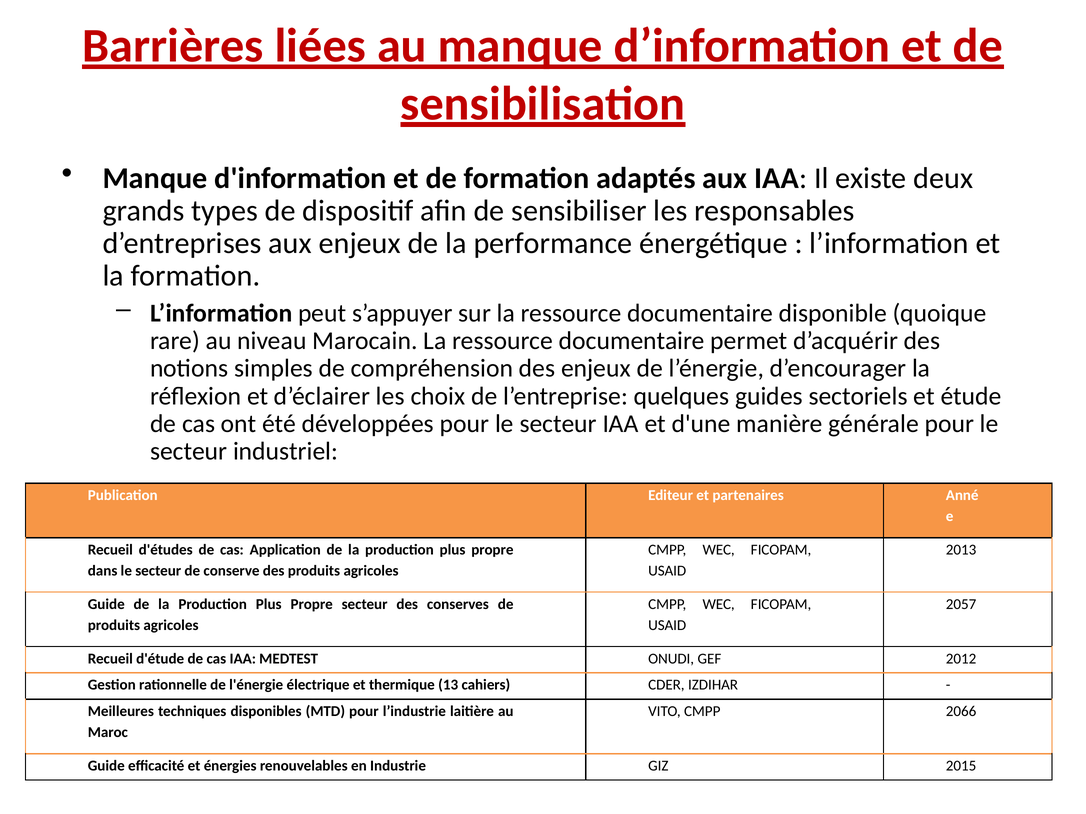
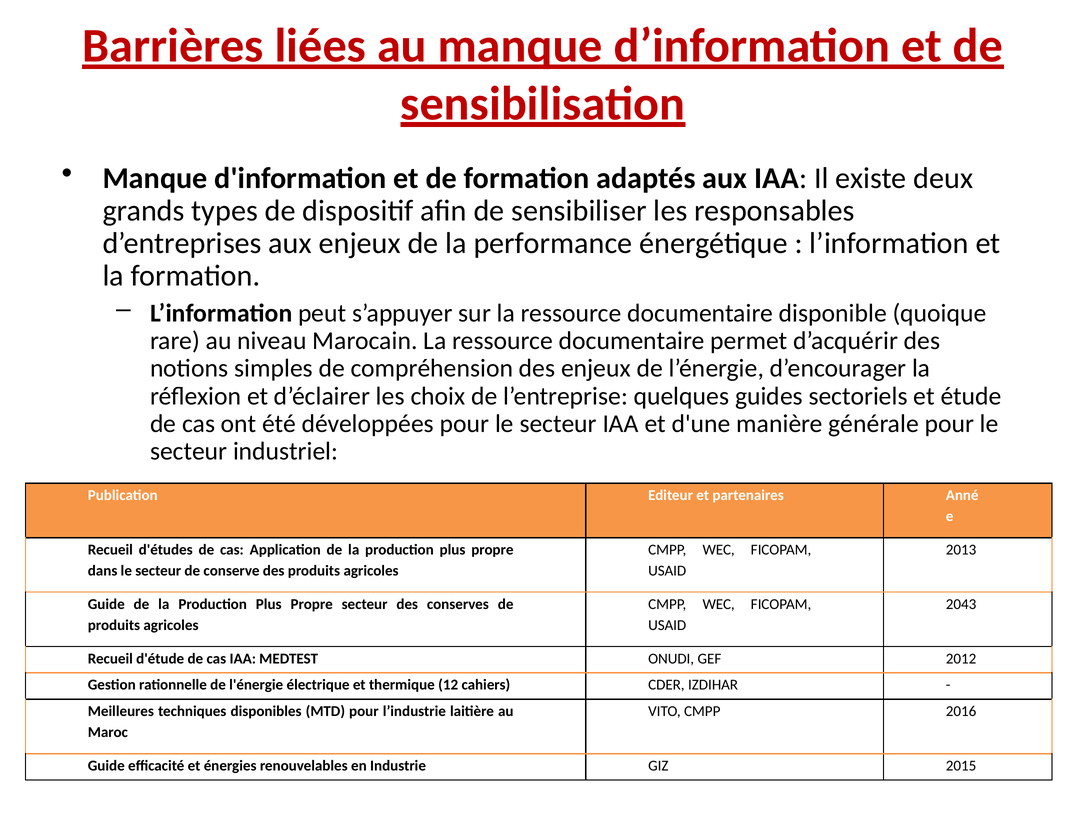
2057: 2057 -> 2043 (961, 605)
13: 13 -> 12 (448, 685)
2066: 2066 -> 2016 (961, 712)
